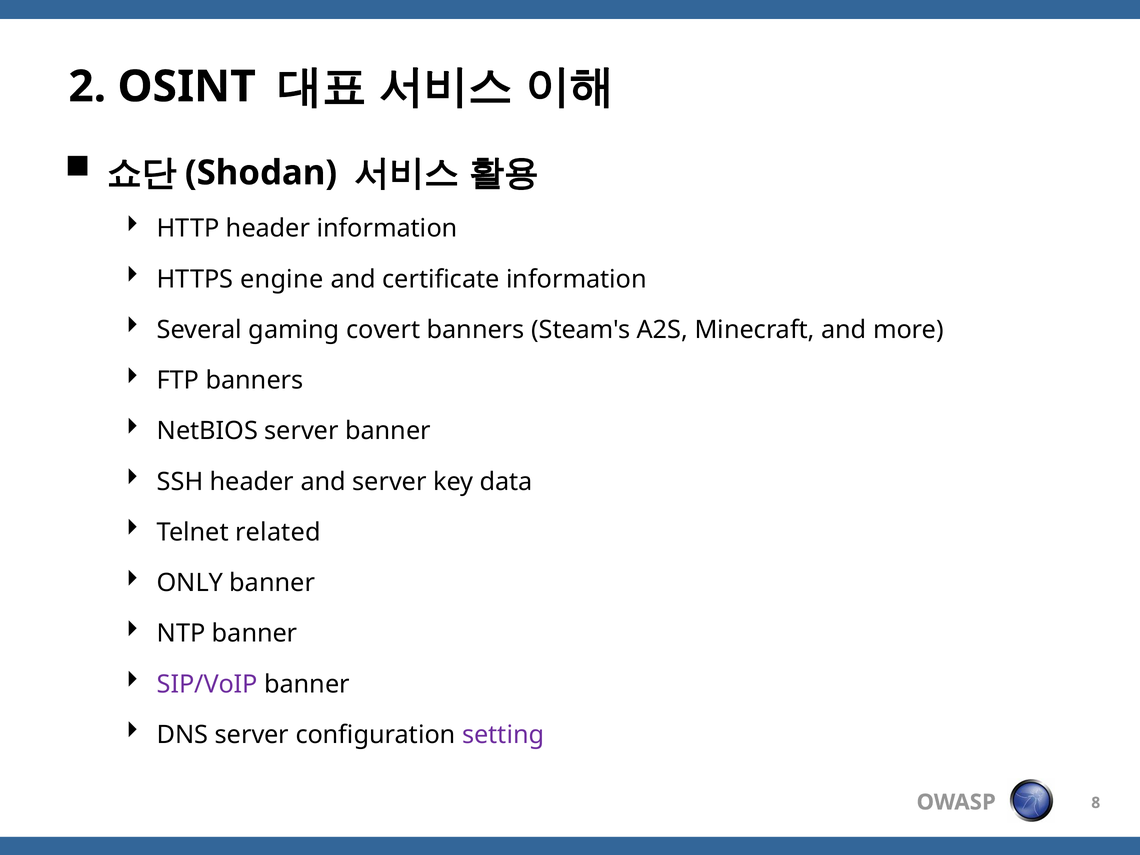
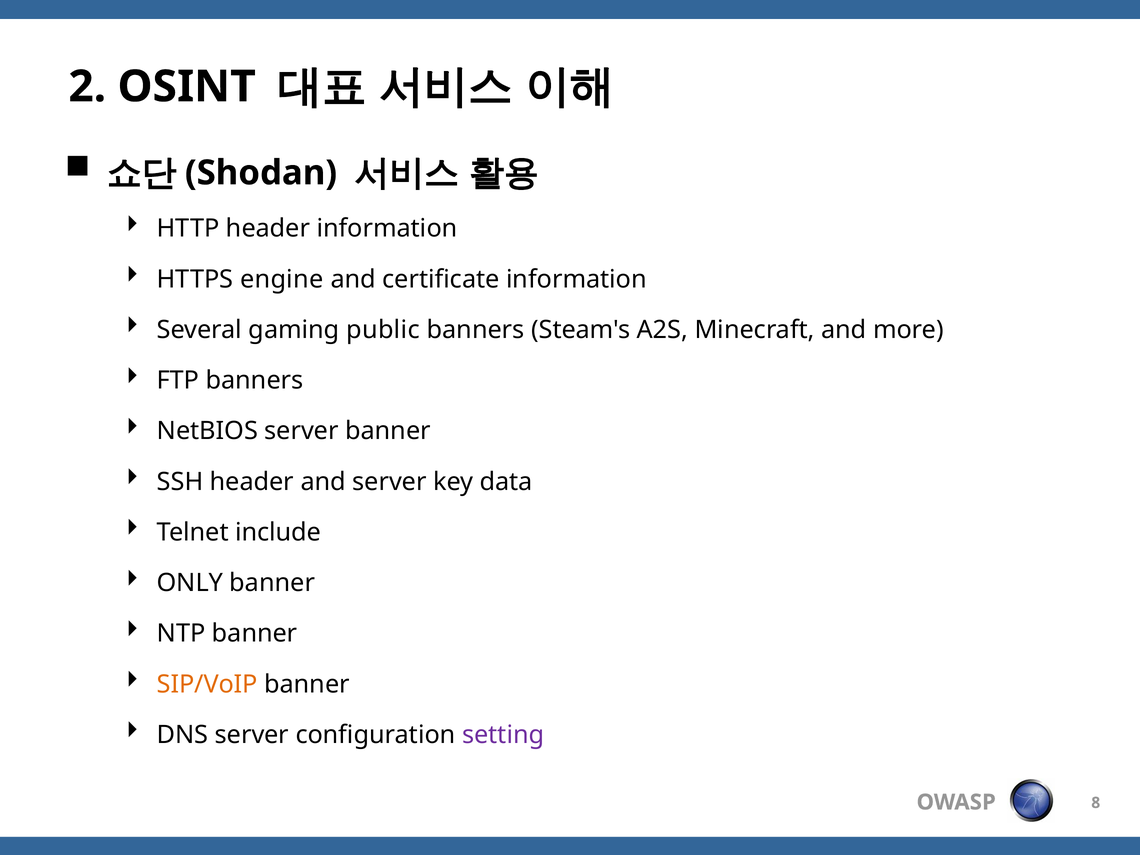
covert: covert -> public (383, 330)
related: related -> include (278, 532)
SIP/VoIP colour: purple -> orange (207, 684)
